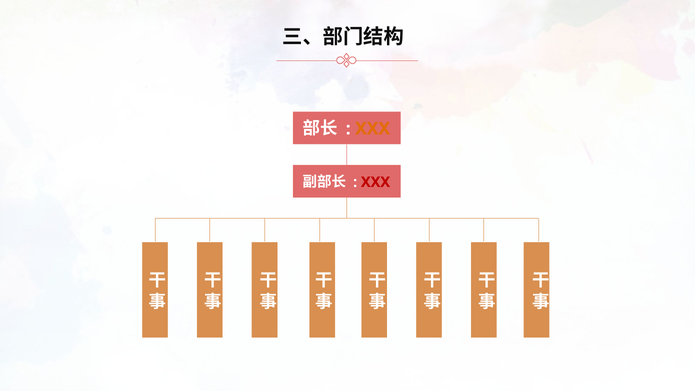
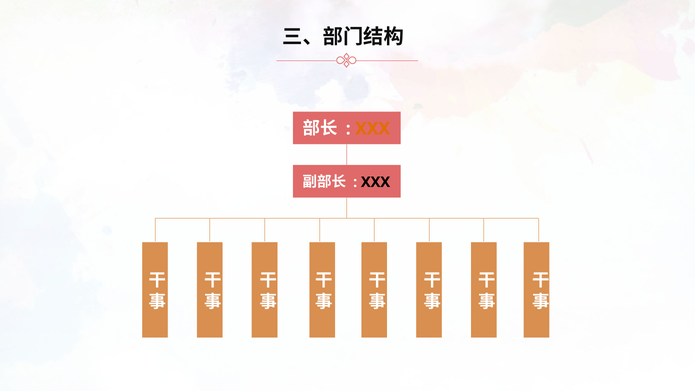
XXX colour: red -> black (376, 182)
